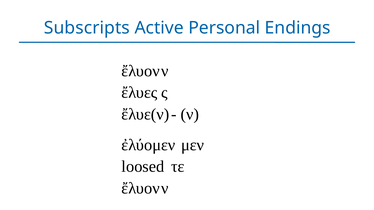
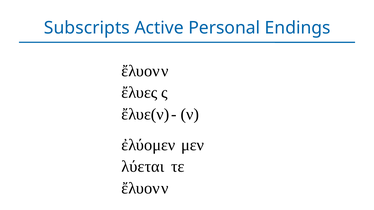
loosed: loosed -> λύεται (143, 167)
